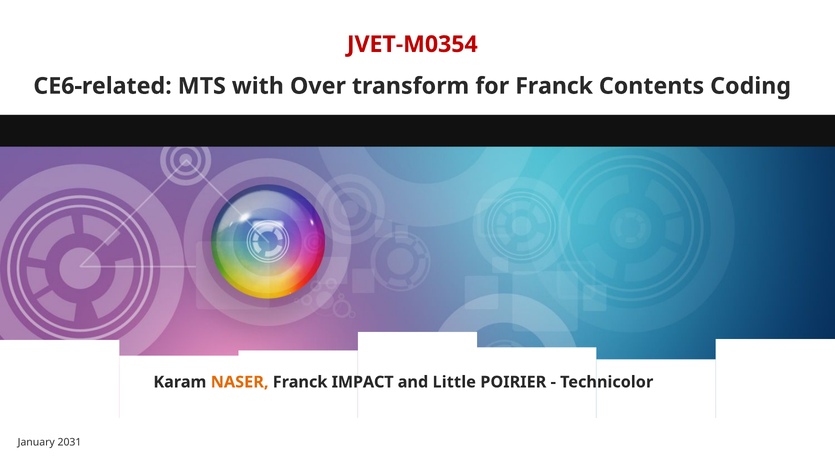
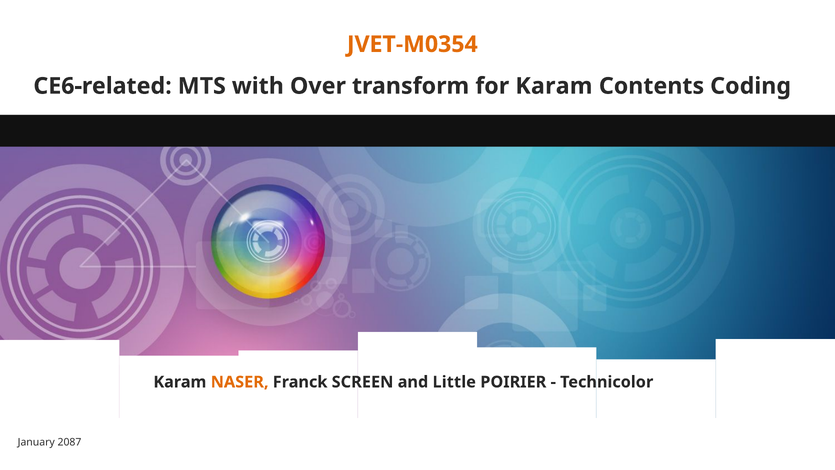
JVET-M0354 colour: red -> orange (412, 44)
for Franck: Franck -> Karam (554, 86)
IMPACT: IMPACT -> SCREEN (363, 382)
2031: 2031 -> 2087 (69, 442)
